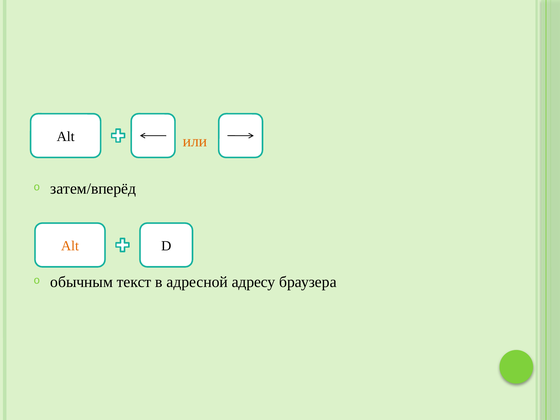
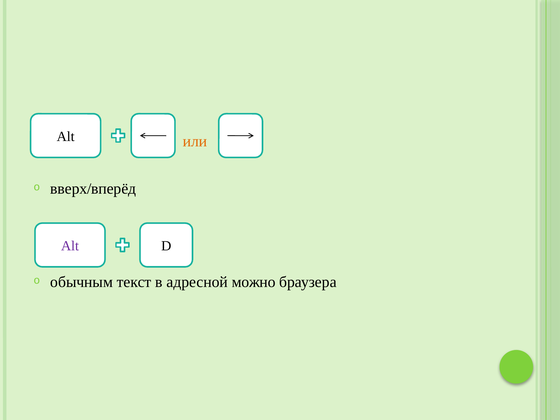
затем/вперёд: затем/вперёд -> вверх/вперёд (93, 189)
Alt colour: orange -> purple (70, 246)
адресу: адресу -> можно (254, 282)
